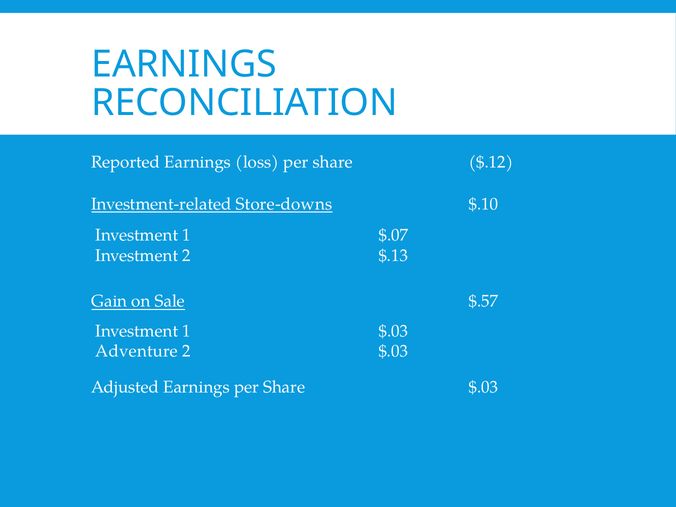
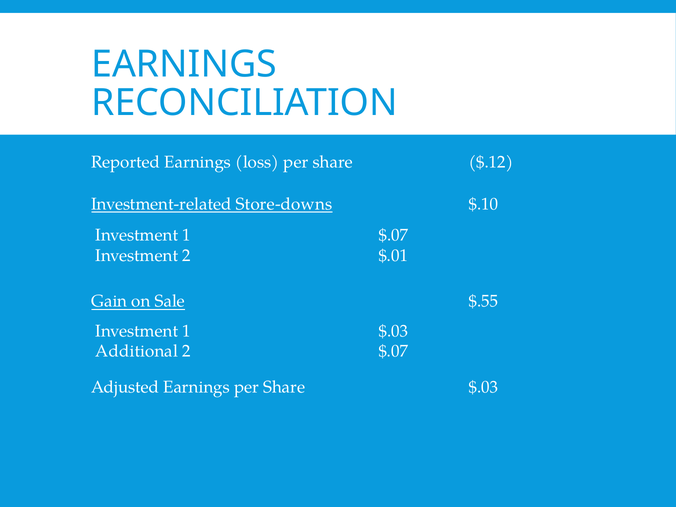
$.13: $.13 -> $.01 (393, 256)
$.57: $.57 -> $.55 (483, 301)
Adventure: Adventure -> Additional (137, 351)
$.03: $.03 -> $.07 (393, 351)
